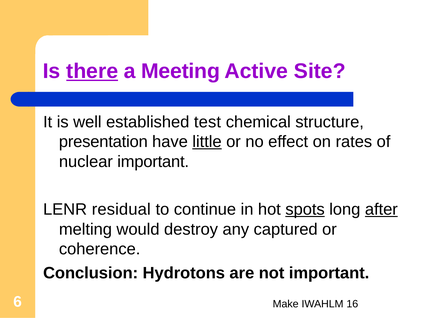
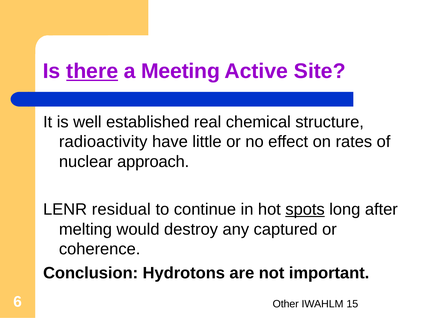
test: test -> real (208, 122)
presentation: presentation -> radioactivity (103, 142)
little underline: present -> none (207, 142)
nuclear important: important -> approach (153, 162)
after underline: present -> none (381, 209)
Make: Make -> Other (286, 304)
16: 16 -> 15 (352, 304)
